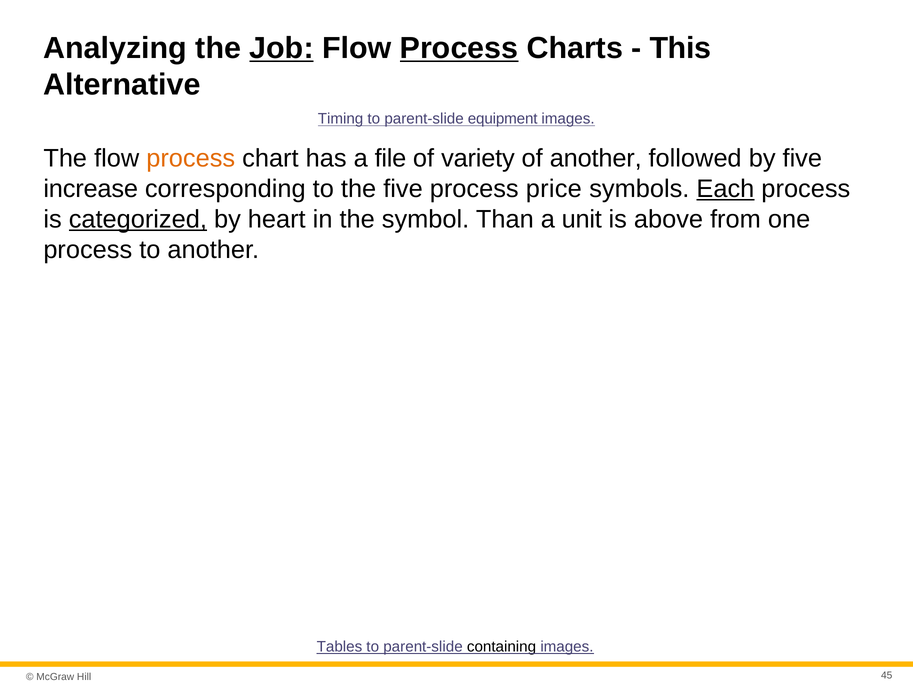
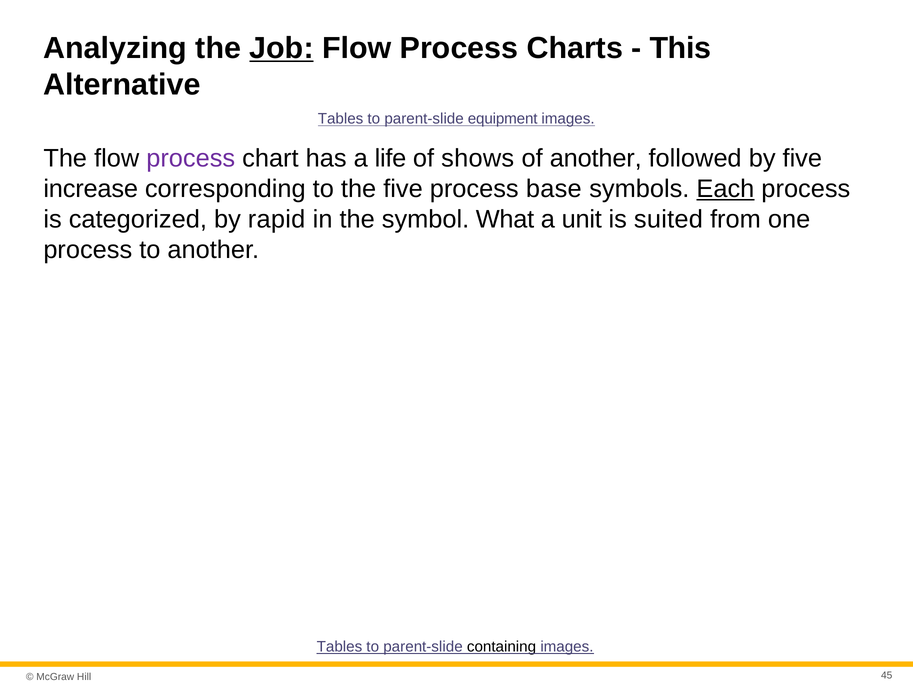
Process underline: present -> none (459, 48)
Timing: Timing -> Tables (341, 119)
process colour: orange -> purple (191, 159)
file: file -> life (390, 159)
variety: variety -> shows (478, 159)
price: price -> base (554, 189)
categorized underline: present -> none (138, 219)
heart: heart -> rapid (277, 219)
Than: Than -> What (505, 219)
above: above -> suited (668, 219)
